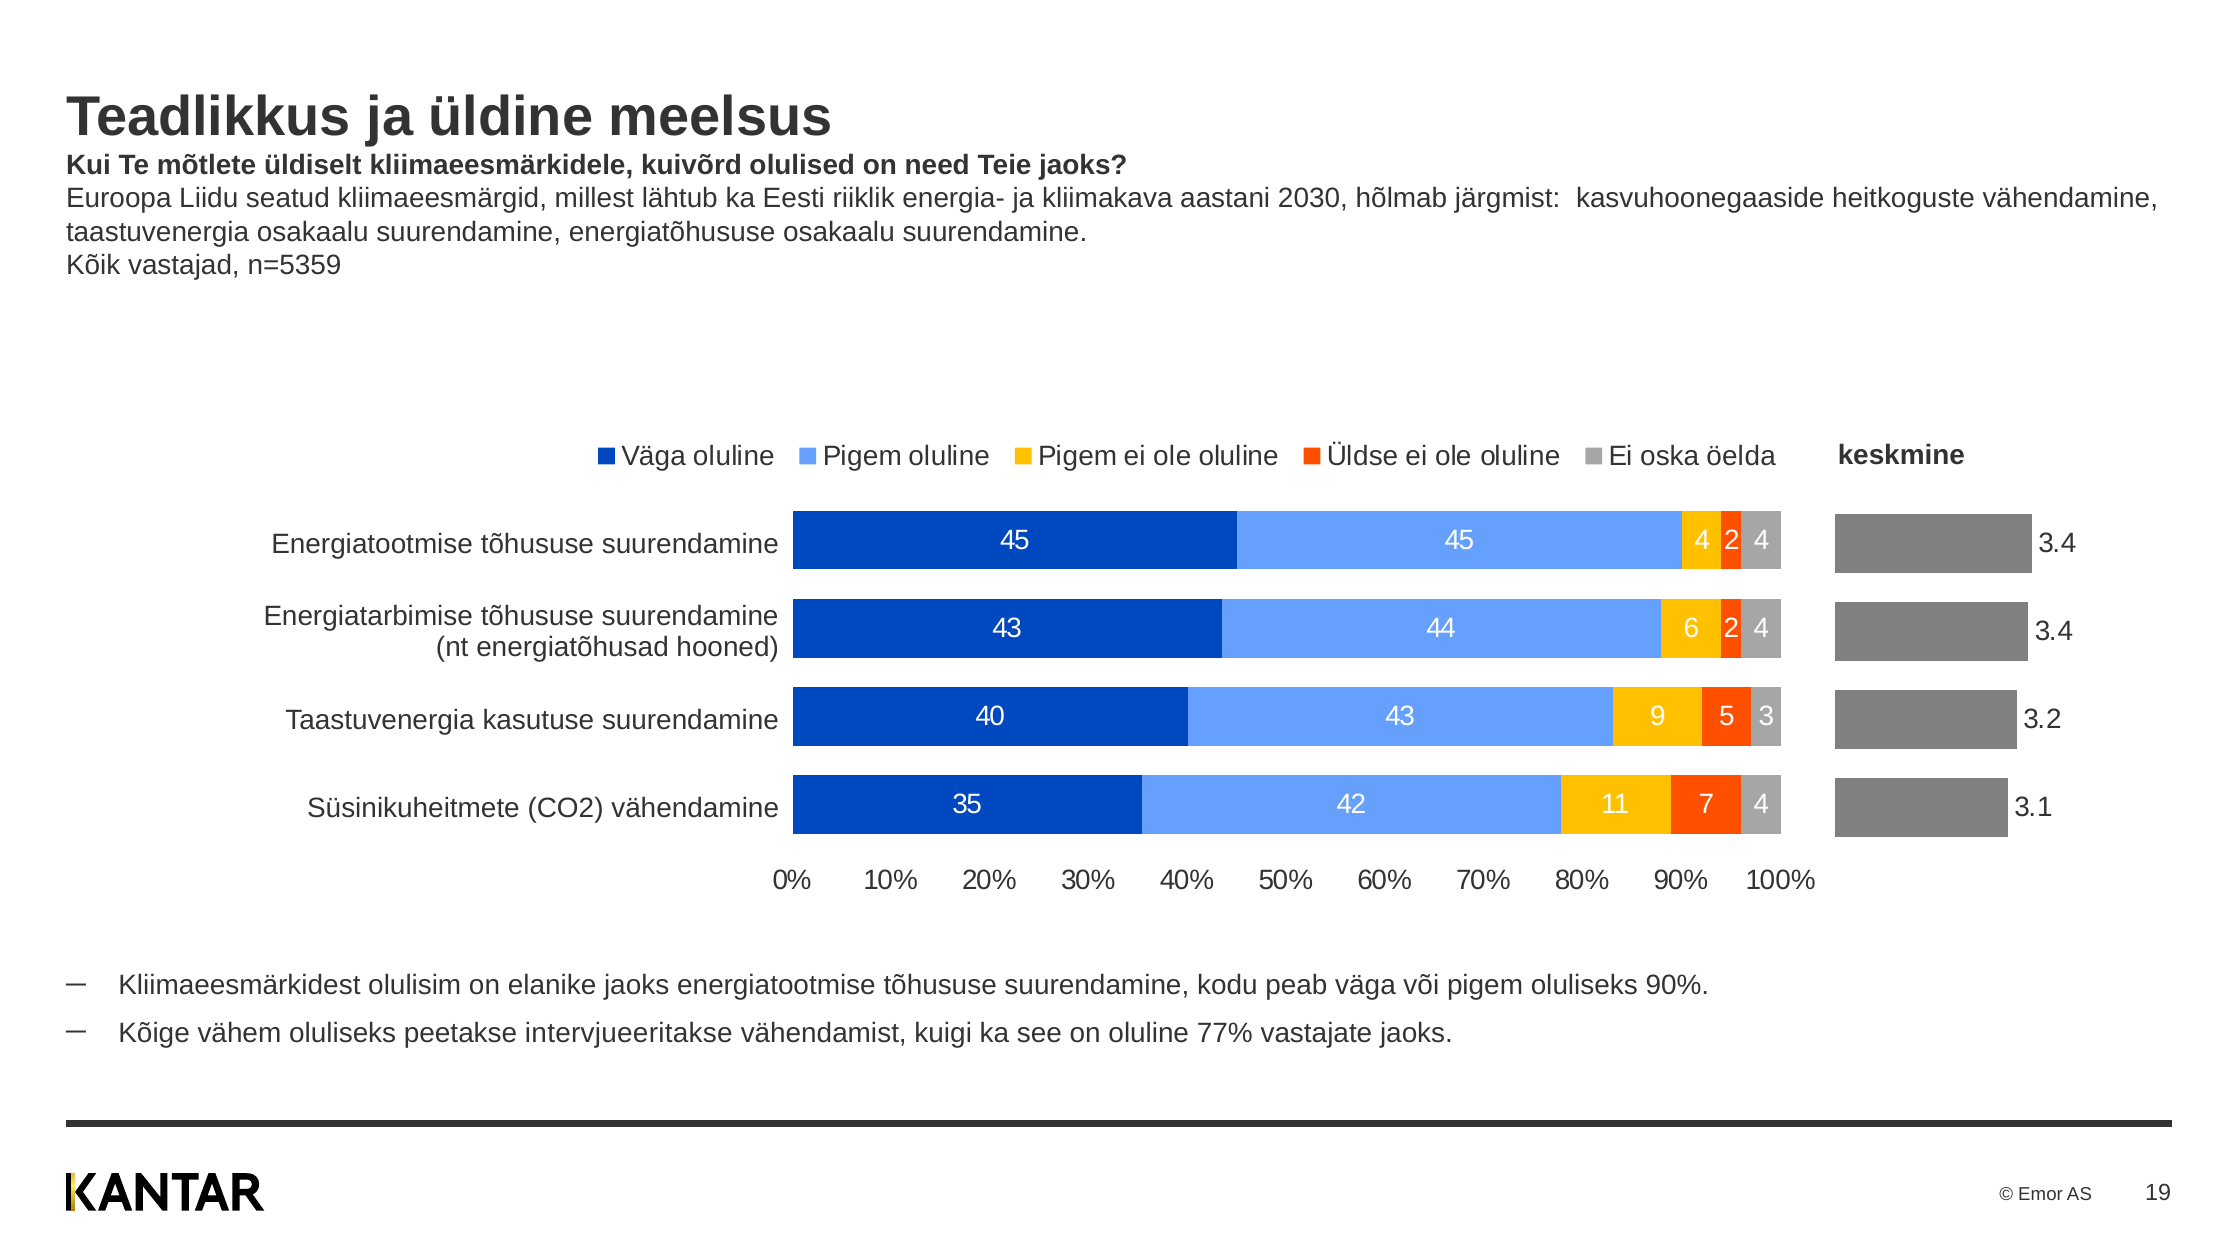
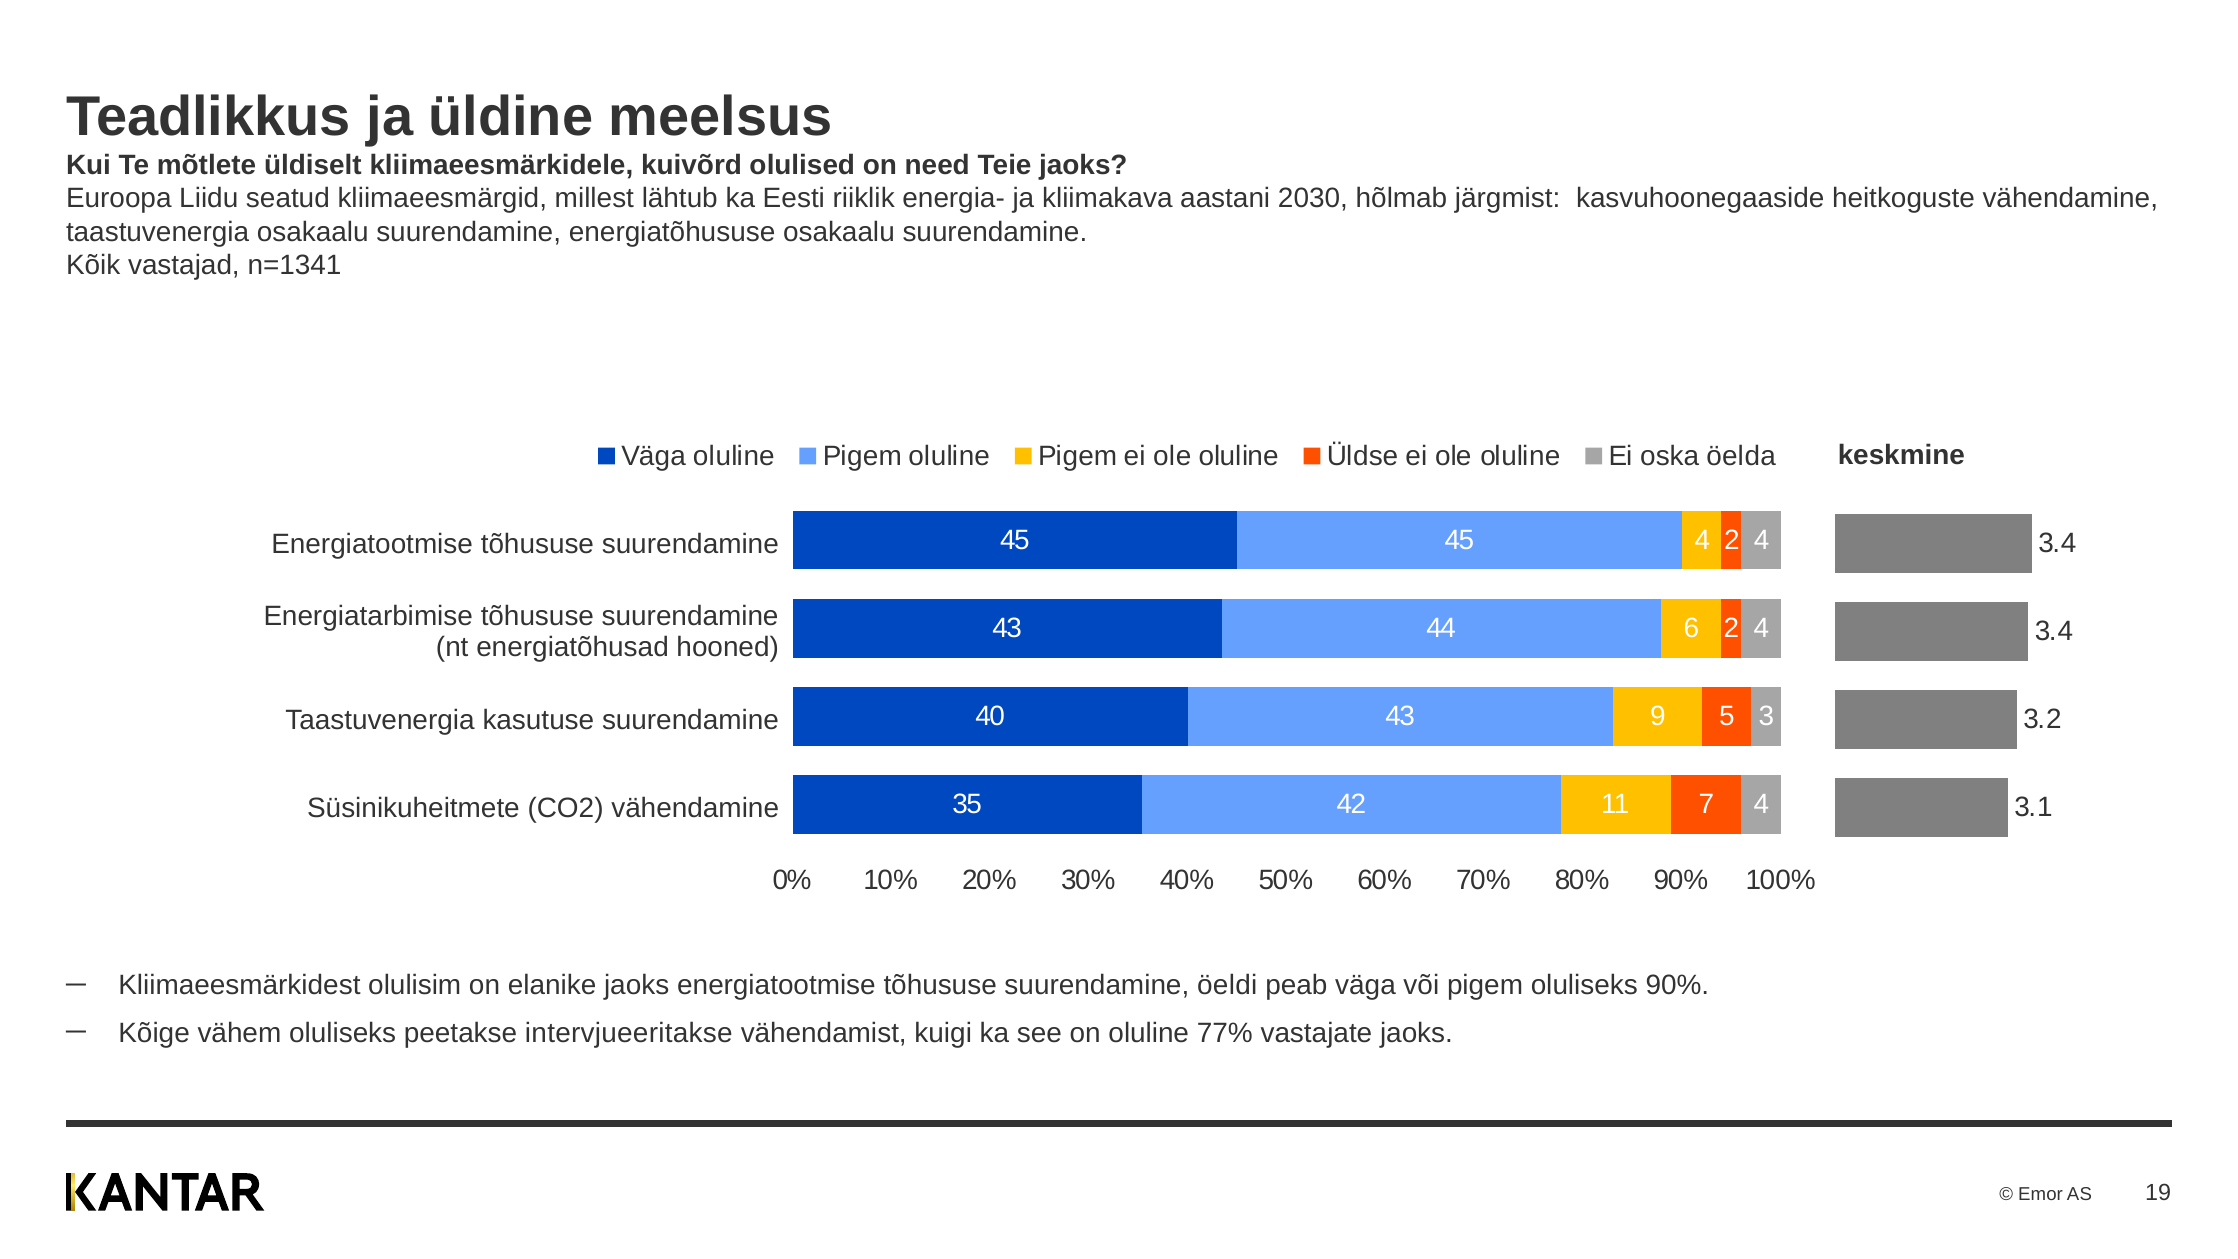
n=5359: n=5359 -> n=1341 (295, 266)
kodu: kodu -> öeldi (1227, 986)
